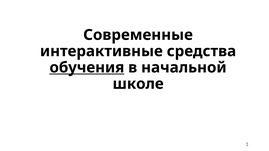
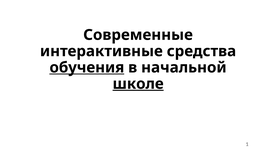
школе underline: none -> present (138, 84)
